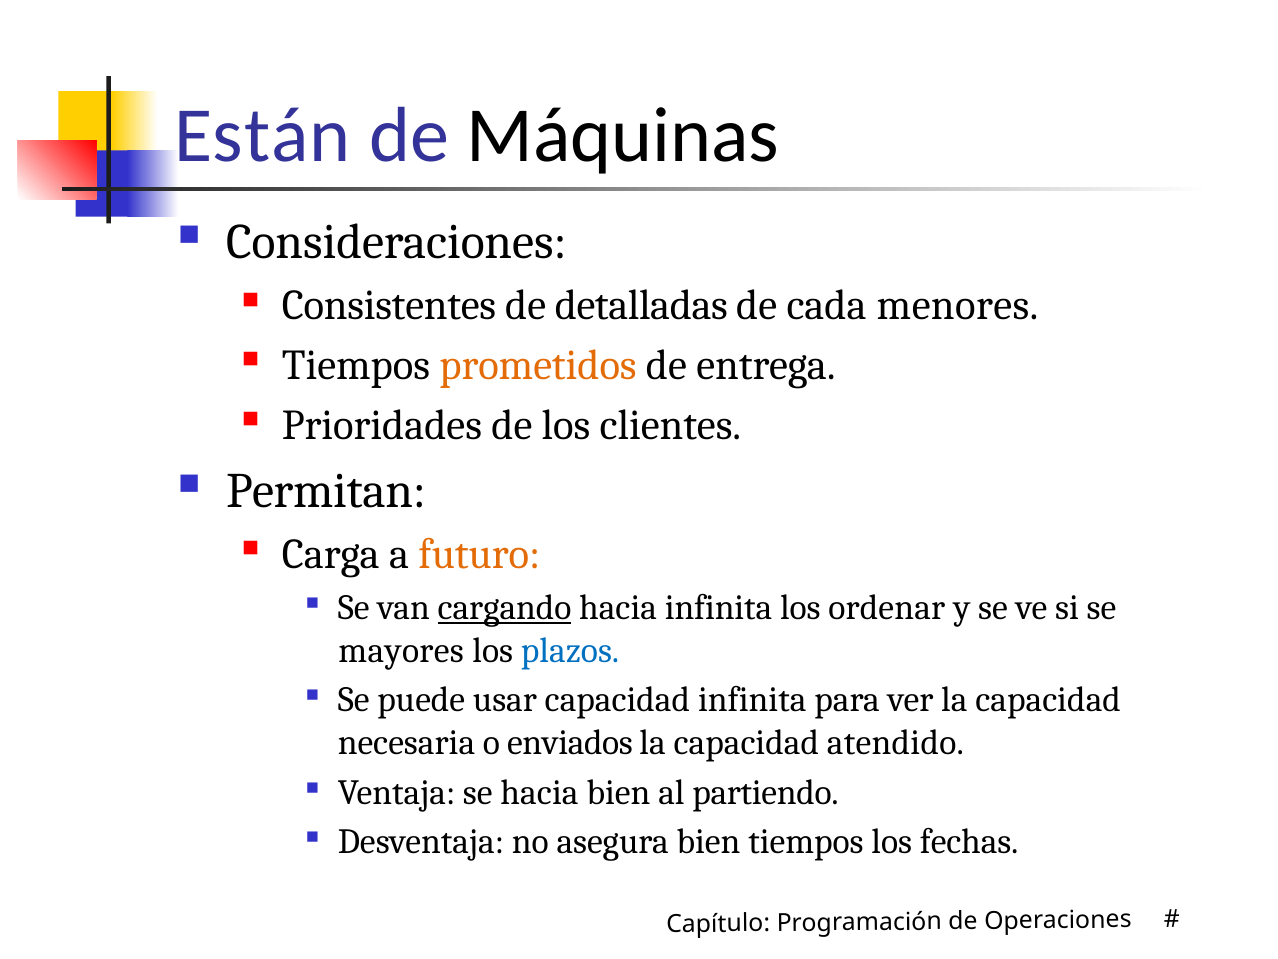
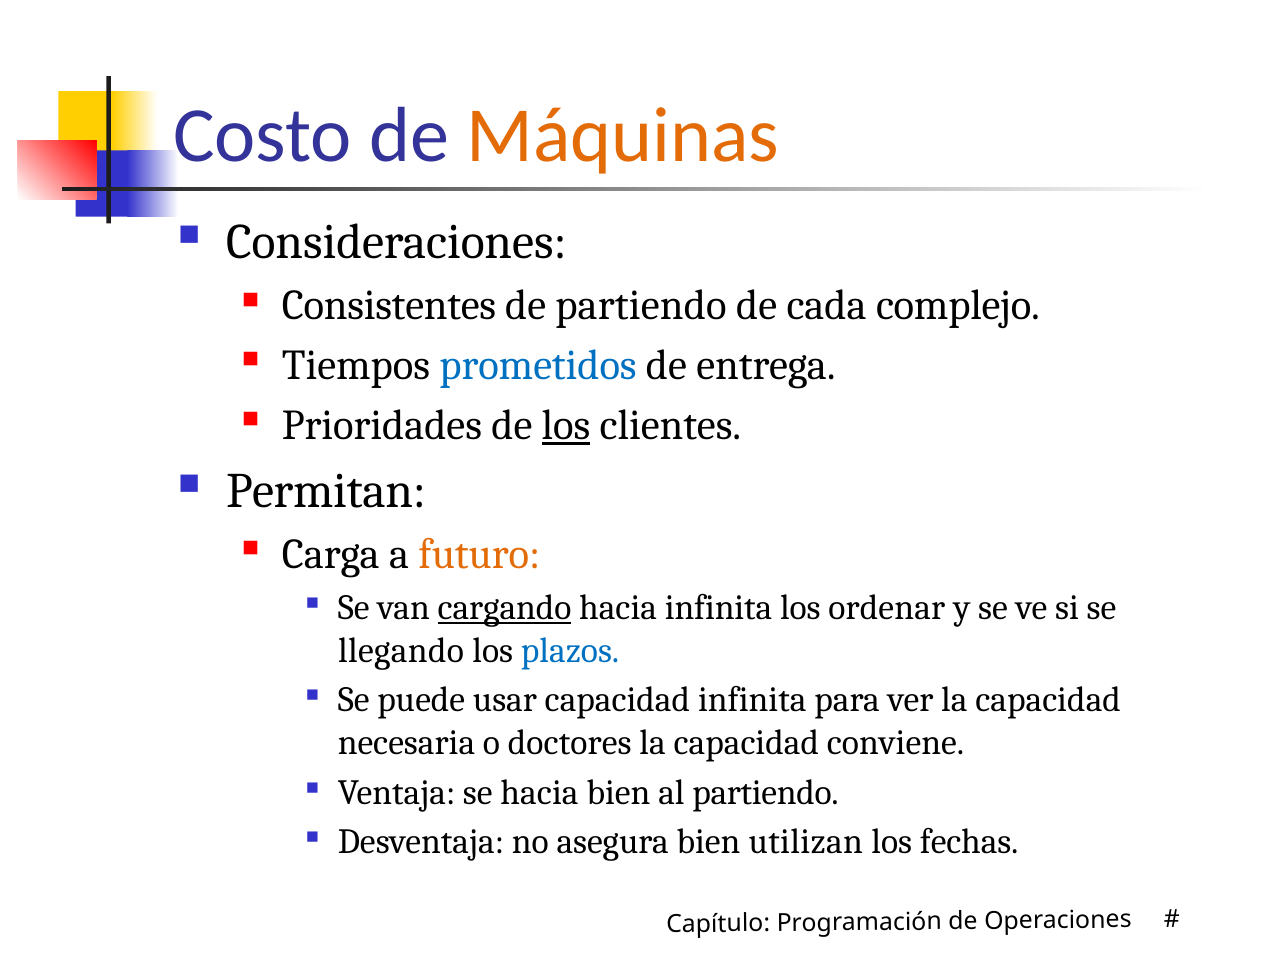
Están: Están -> Costo (263, 136)
Máquinas colour: black -> orange (623, 136)
de detalladas: detalladas -> partiendo (641, 305)
menores: menores -> complejo (958, 305)
prometidos colour: orange -> blue (538, 365)
los underline: none -> present (566, 425)
mayores: mayores -> llegando (401, 650)
enviados: enviados -> doctores (570, 742)
atendido: atendido -> conviene (896, 742)
bien tiempos: tiempos -> utilizan (806, 842)
